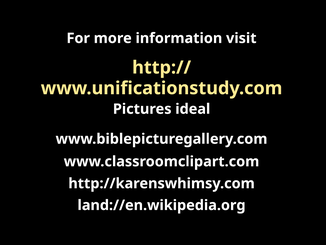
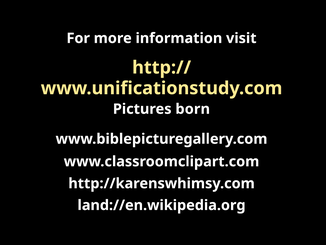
ideal: ideal -> born (193, 109)
